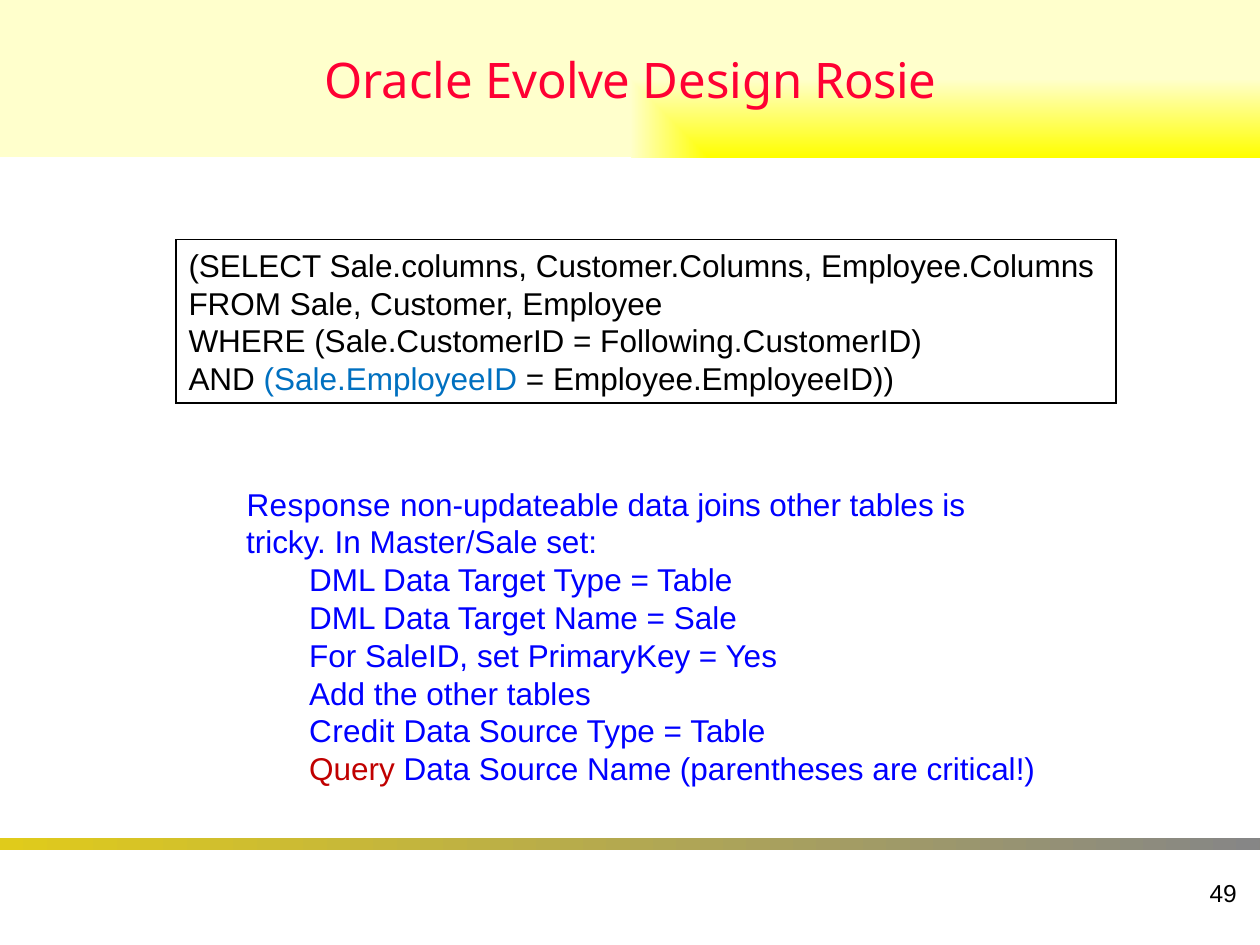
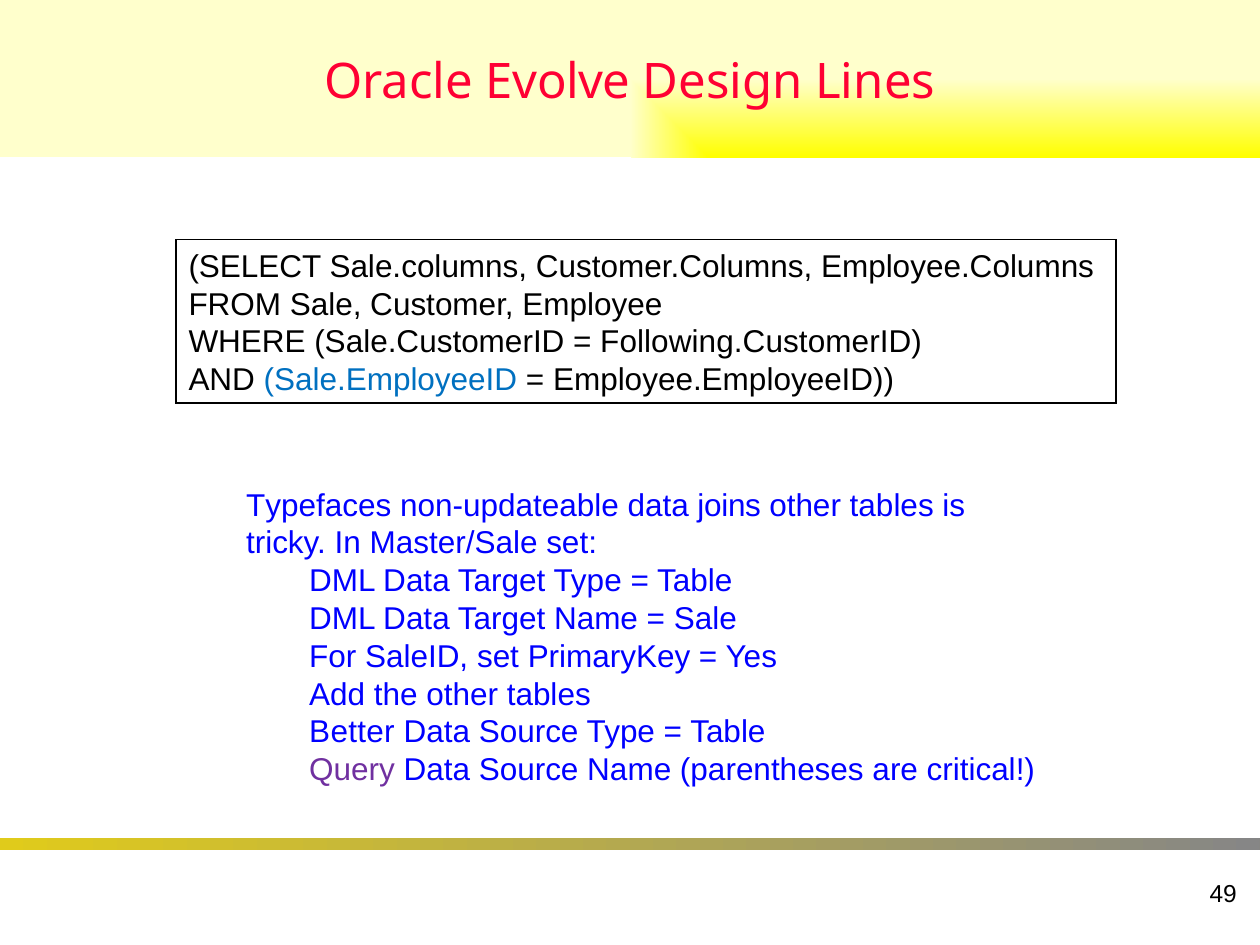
Rosie: Rosie -> Lines (875, 82)
Response: Response -> Typefaces (319, 506)
Credit: Credit -> Better (352, 733)
Query colour: red -> purple (352, 770)
